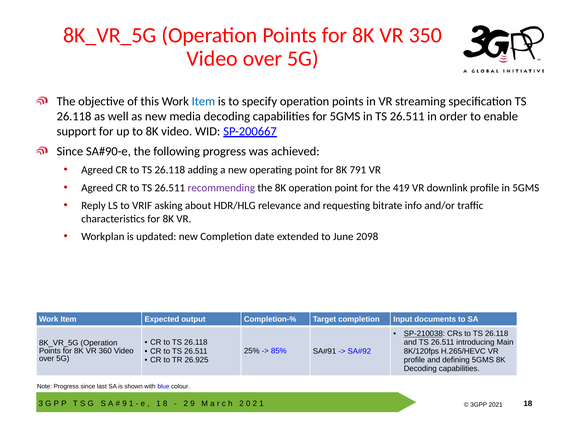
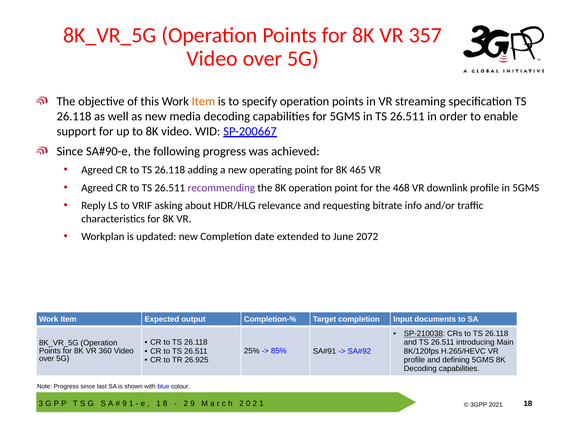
350: 350 -> 357 (425, 35)
Item colour: blue -> orange (203, 101)
791: 791 -> 465 (358, 170)
419: 419 -> 468 (401, 188)
2098: 2098 -> 2072 (367, 237)
